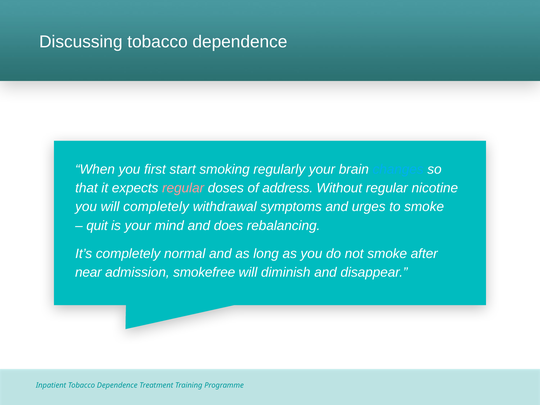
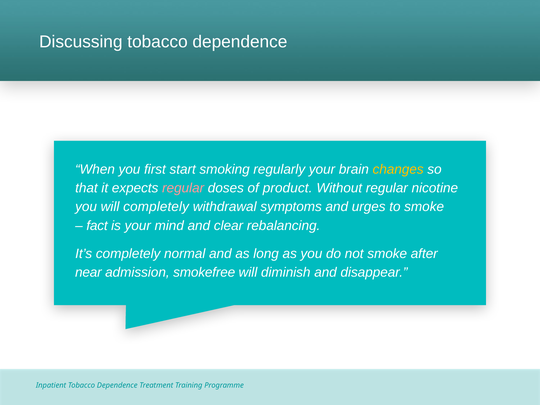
changes colour: light blue -> yellow (398, 169)
address: address -> product (288, 188)
quit: quit -> fact (97, 226)
does: does -> clear (228, 226)
